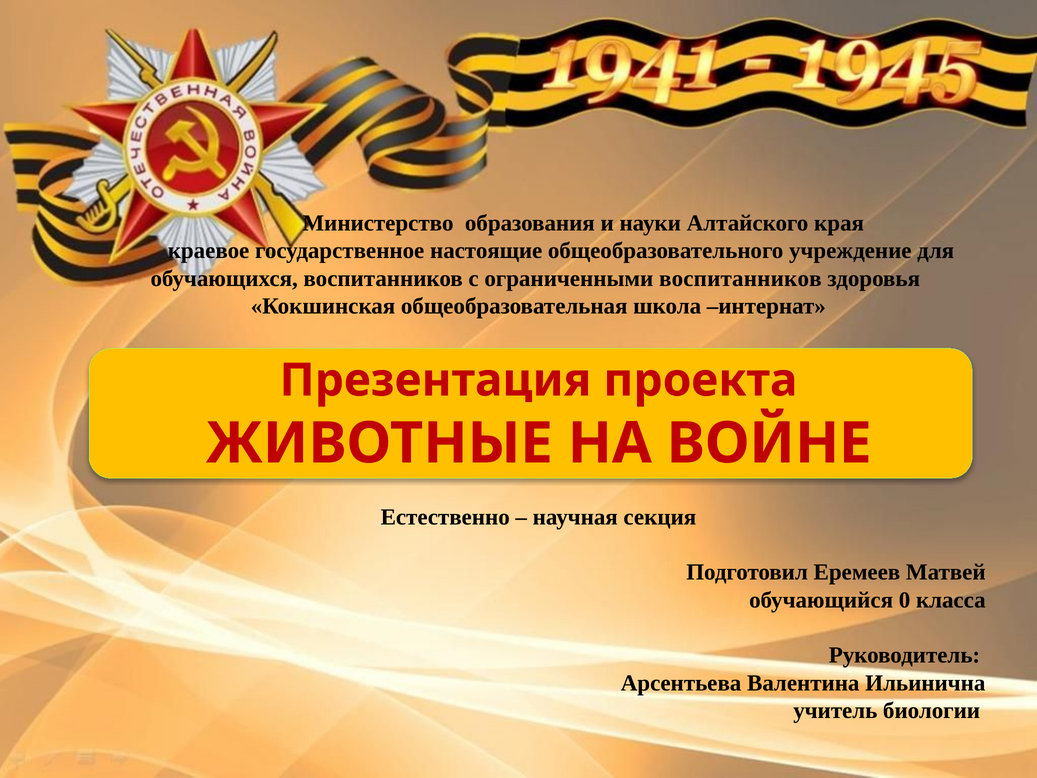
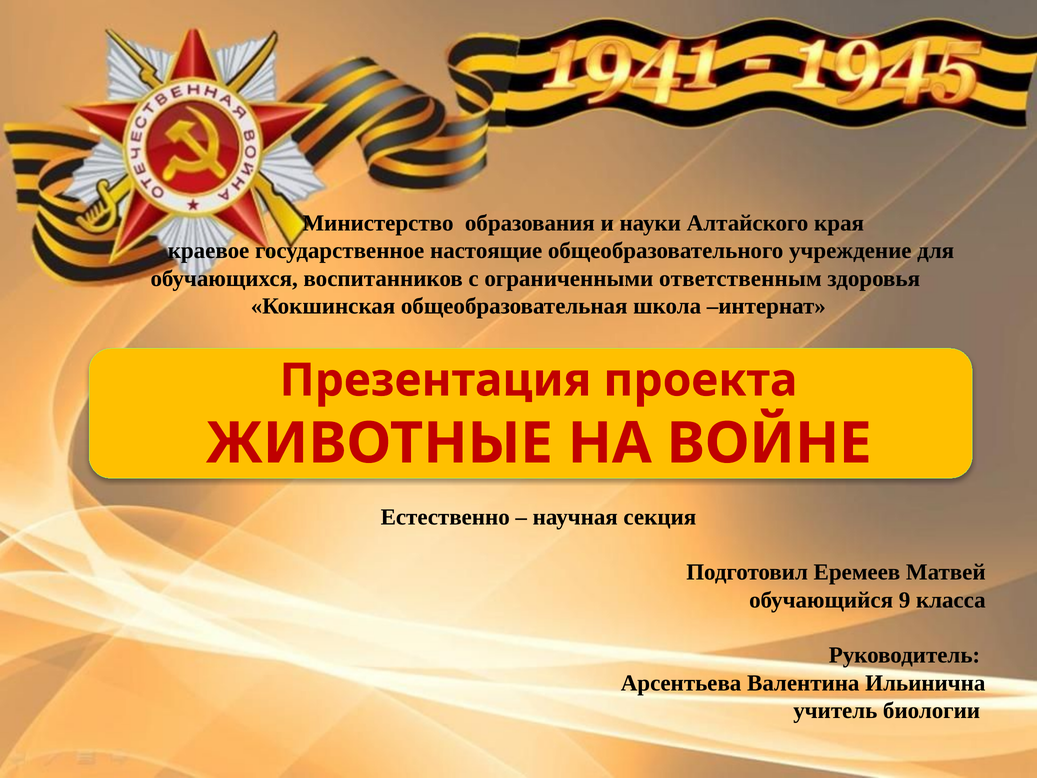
ограниченными воспитанников: воспитанников -> ответственным (740, 278)
0: 0 -> 9 (905, 600)
